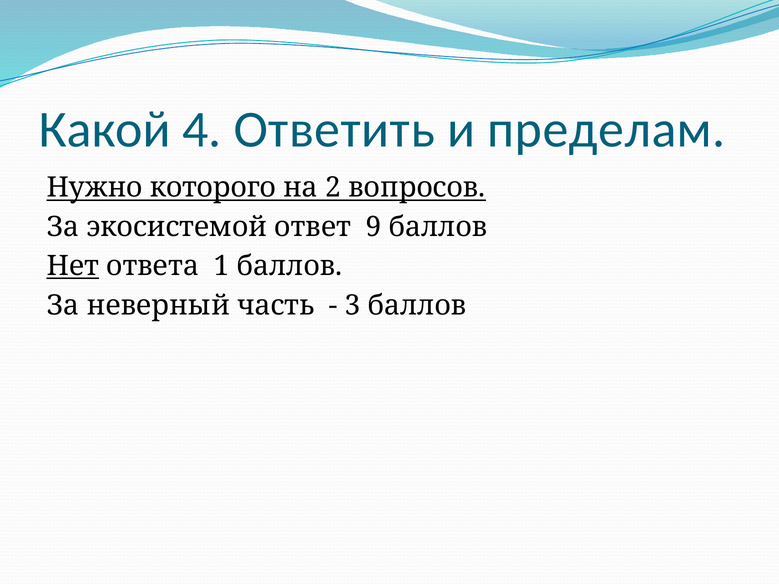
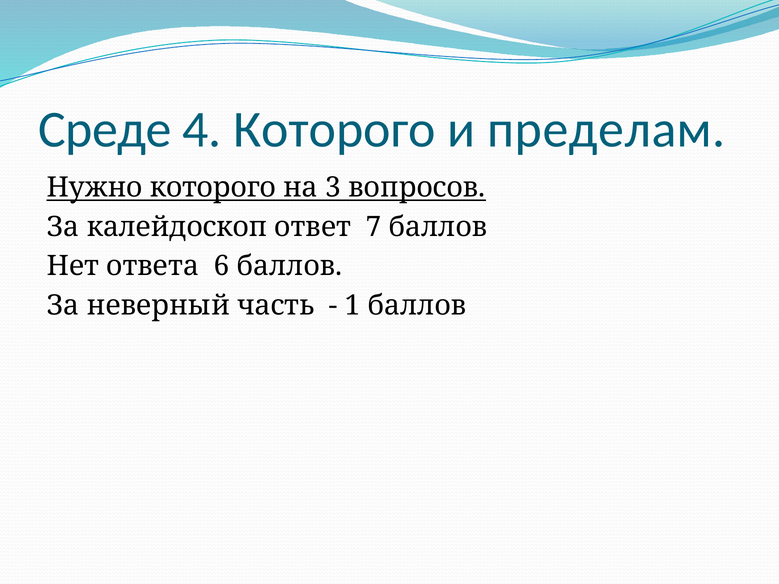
Какой: Какой -> Среде (105, 130)
4 Ответить: Ответить -> Которого (334, 130)
2: 2 -> 3 (333, 188)
экосистемой: экосистемой -> калейдоскоп (177, 227)
9: 9 -> 7 (373, 227)
Нет underline: present -> none (73, 266)
1: 1 -> 6 (222, 266)
3: 3 -> 1 (353, 306)
